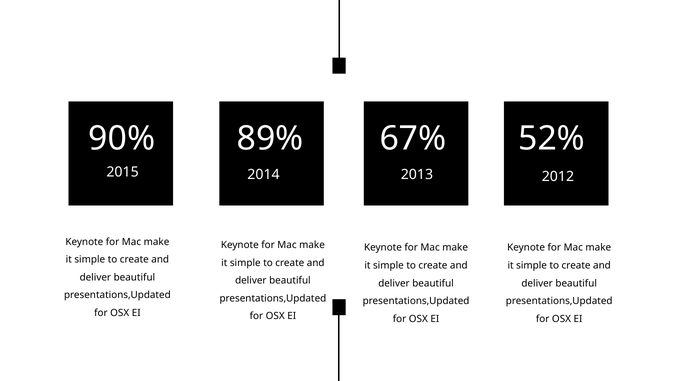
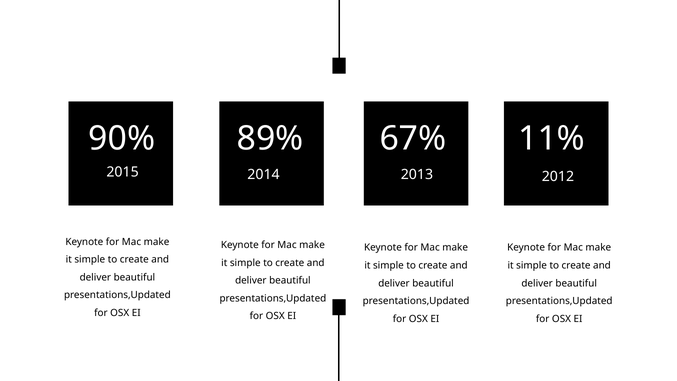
52%: 52% -> 11% (552, 138)
